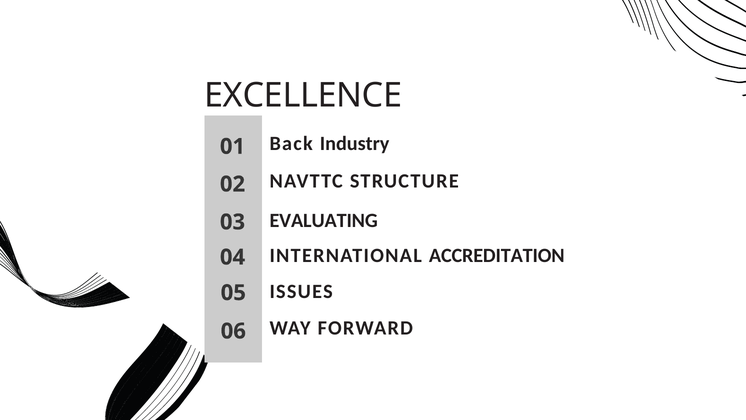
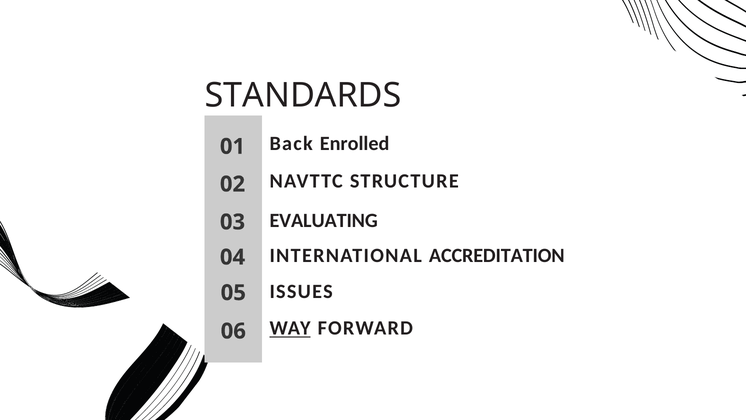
EXCELLENCE: EXCELLENCE -> STANDARDS (303, 96)
Industry: Industry -> Enrolled (355, 143)
WAY underline: none -> present (290, 328)
